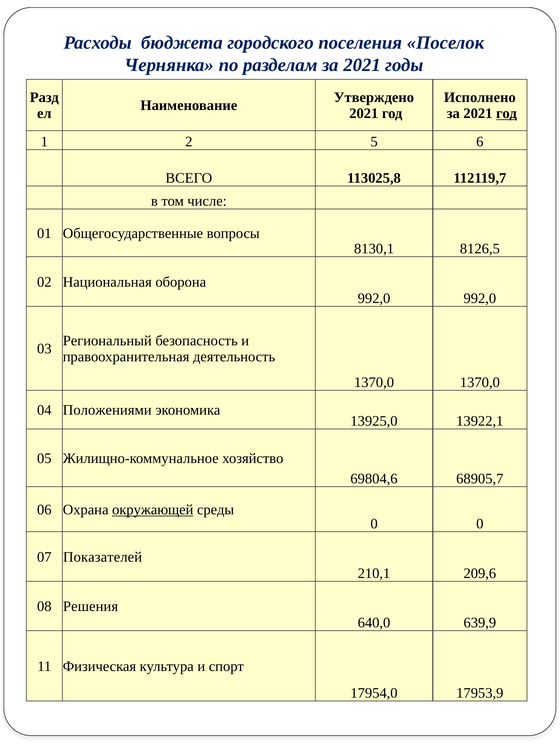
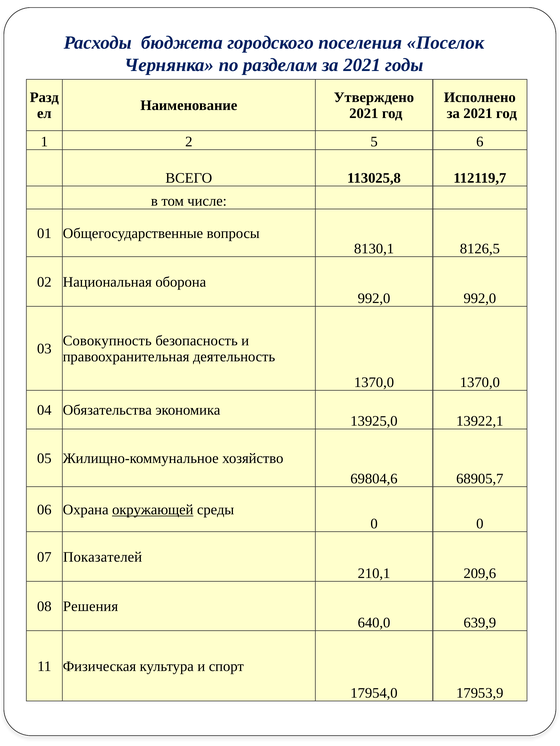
год underline: present -> none (506, 113)
Региональный: Региональный -> Совокупность (107, 341)
Положениями: Положениями -> Обязательства (107, 410)
